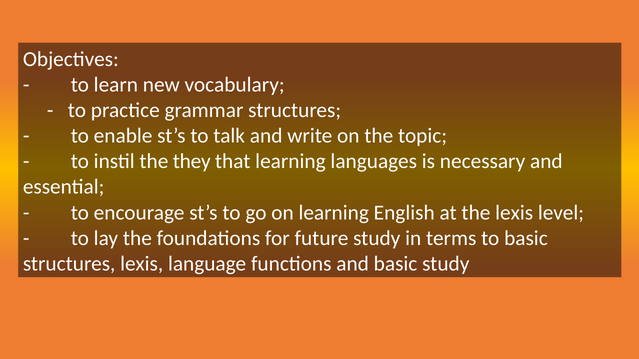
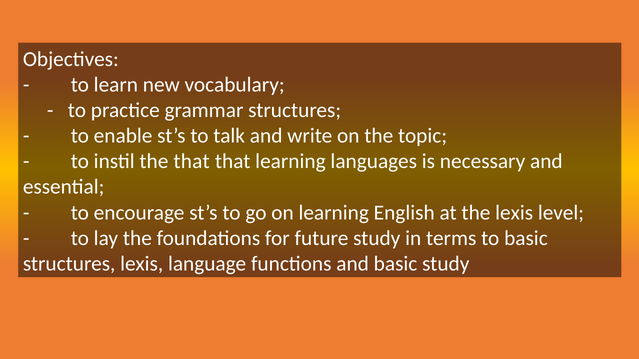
the they: they -> that (192, 162)
